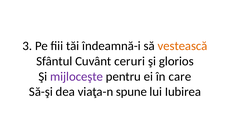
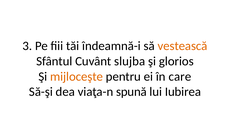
ceruri: ceruri -> slujba (130, 61)
mijloceşte colour: purple -> orange (77, 77)
spune: spune -> spună (131, 92)
